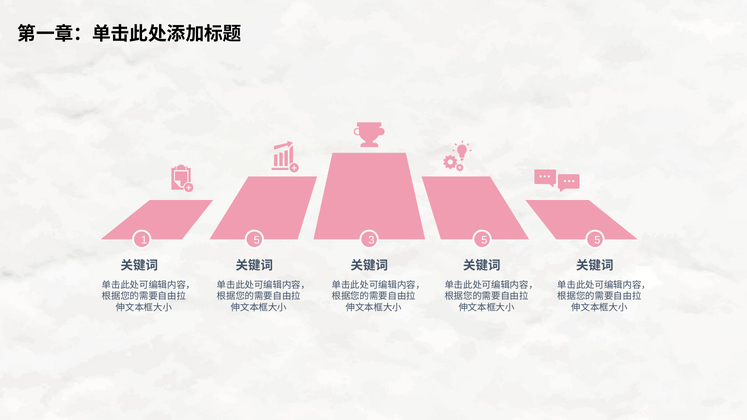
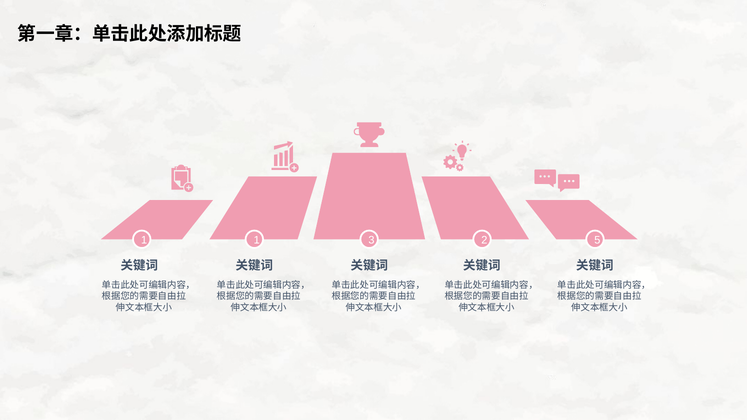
1 5: 5 -> 1 (257, 240)
3 5: 5 -> 2 (484, 240)
